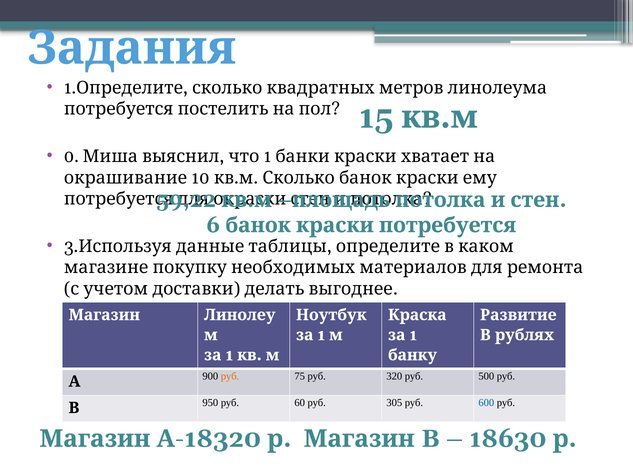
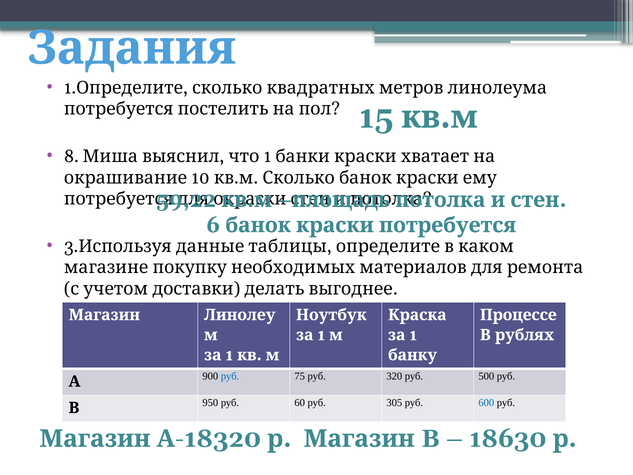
0: 0 -> 8 (71, 156)
Развитие: Развитие -> Процессе (518, 315)
руб colour: orange -> blue (230, 376)
